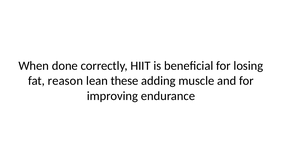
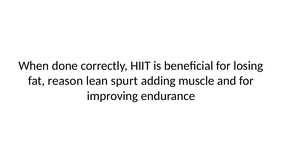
these: these -> spurt (124, 81)
